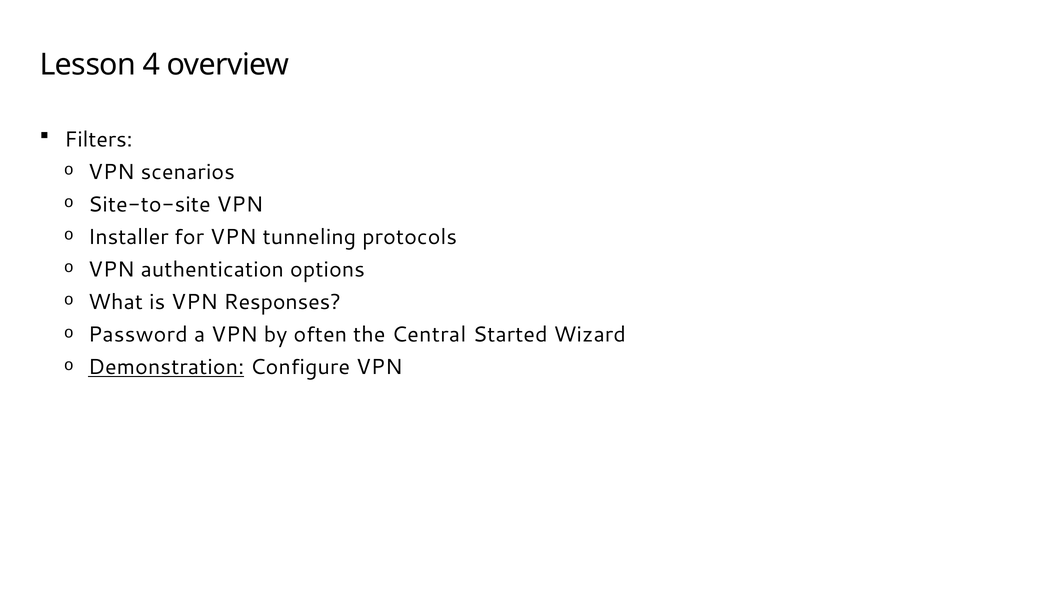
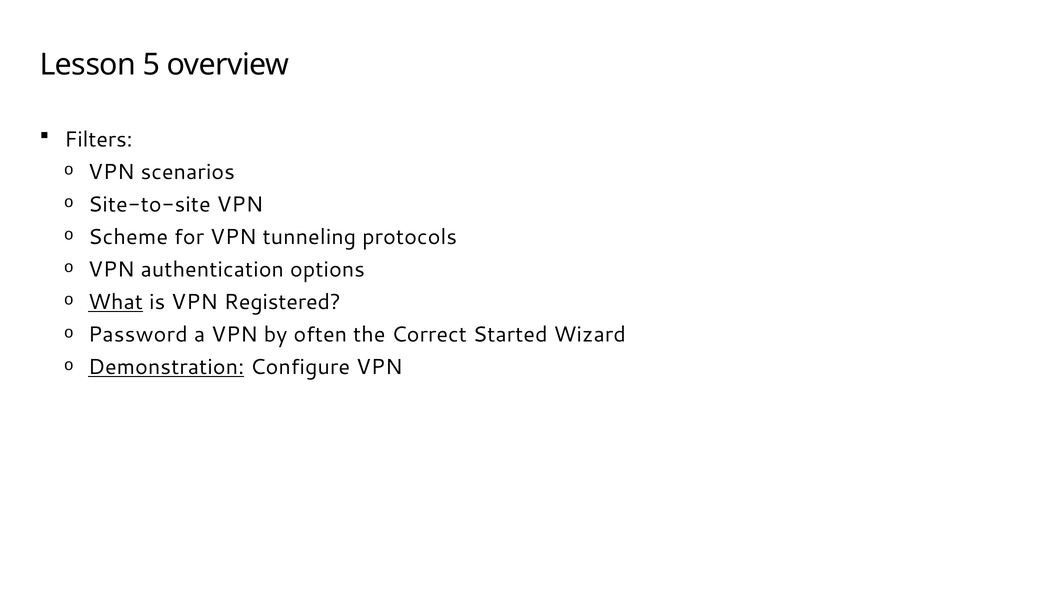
4: 4 -> 5 (151, 65)
Installer: Installer -> Scheme (128, 237)
What underline: none -> present (116, 302)
Responses: Responses -> Registered (282, 302)
Central: Central -> Correct (429, 335)
